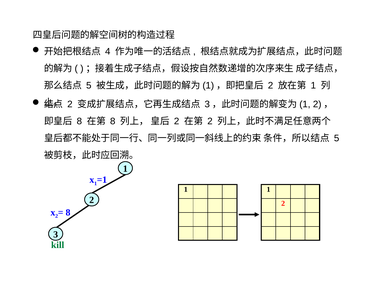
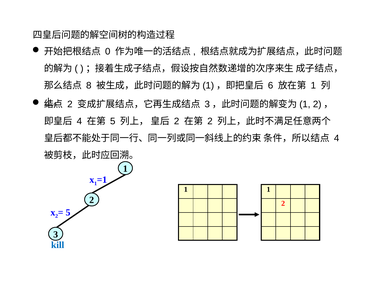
4: 4 -> 0 (108, 51)
5: 5 -> 8 (89, 85)
2: 2 -> 6 (271, 85)
8: 8 -> 4 (79, 121)
8: 8 -> 5 (113, 121)
5: 5 -> 4 (337, 138)
8: 8 -> 5 (68, 212)
kill colour: green -> blue (58, 245)
